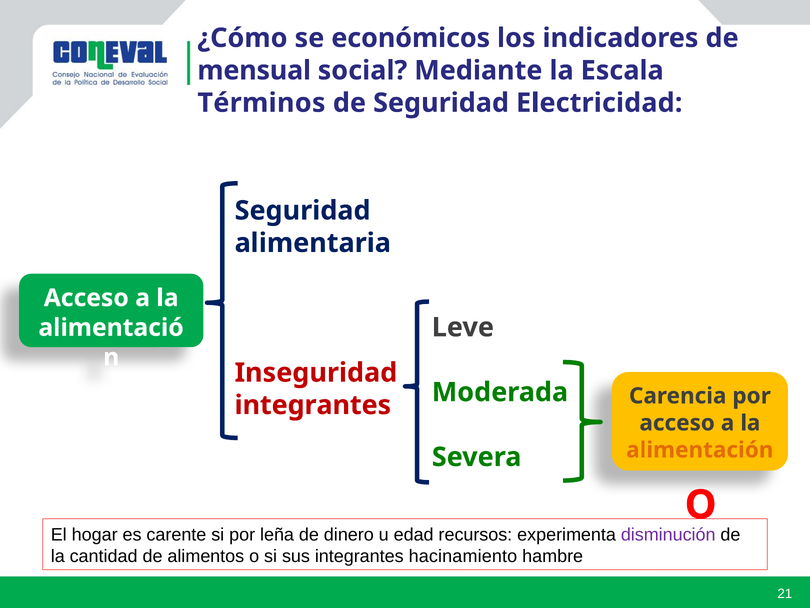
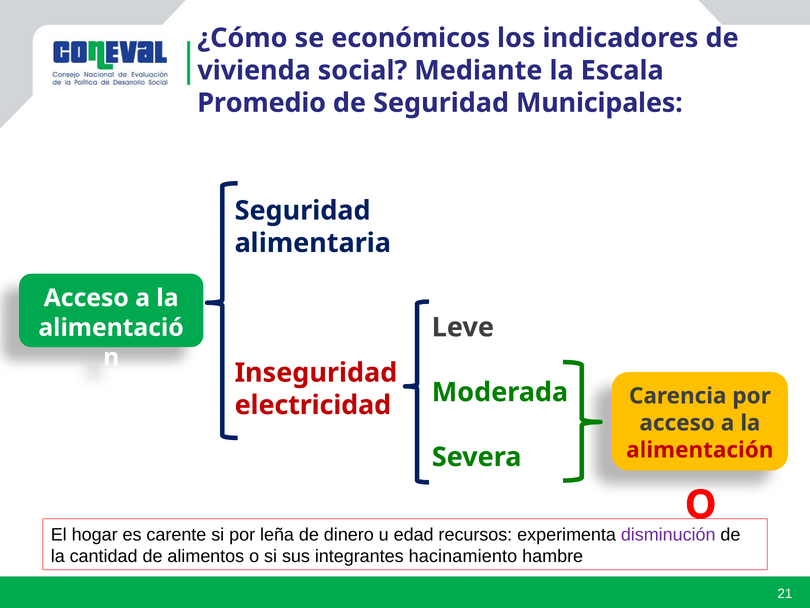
mensual: mensual -> vivienda (254, 70)
Términos: Términos -> Promedio (262, 103)
Electricidad: Electricidad -> Municipales (599, 103)
integrantes: integrantes -> electricidad (313, 405)
alimentación colour: orange -> red (700, 450)
